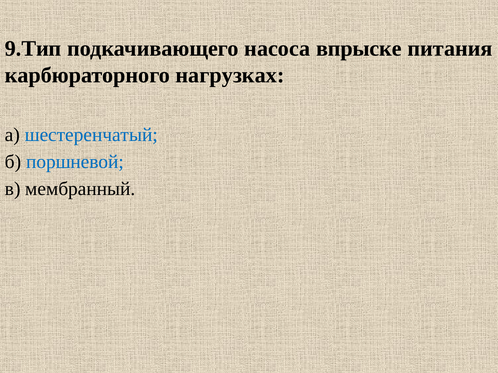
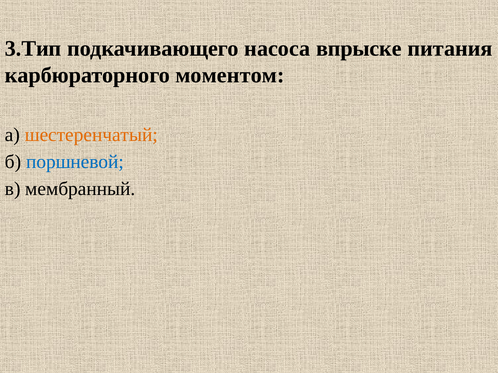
9.Тип: 9.Тип -> 3.Тип (33, 49)
нагрузках: нагрузках -> моментом (230, 75)
шестеренчатый colour: blue -> orange (91, 135)
